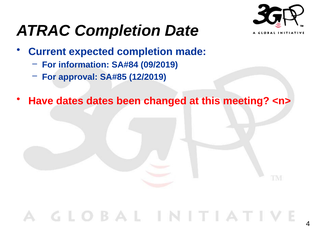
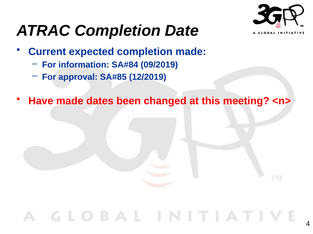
Have dates: dates -> made (70, 101)
